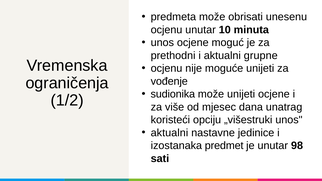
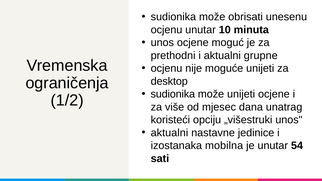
predmeta: predmeta -> sudionika (173, 17)
vođenje: vođenje -> desktop (169, 81)
predmet: predmet -> mobilna (224, 146)
98: 98 -> 54 (297, 146)
